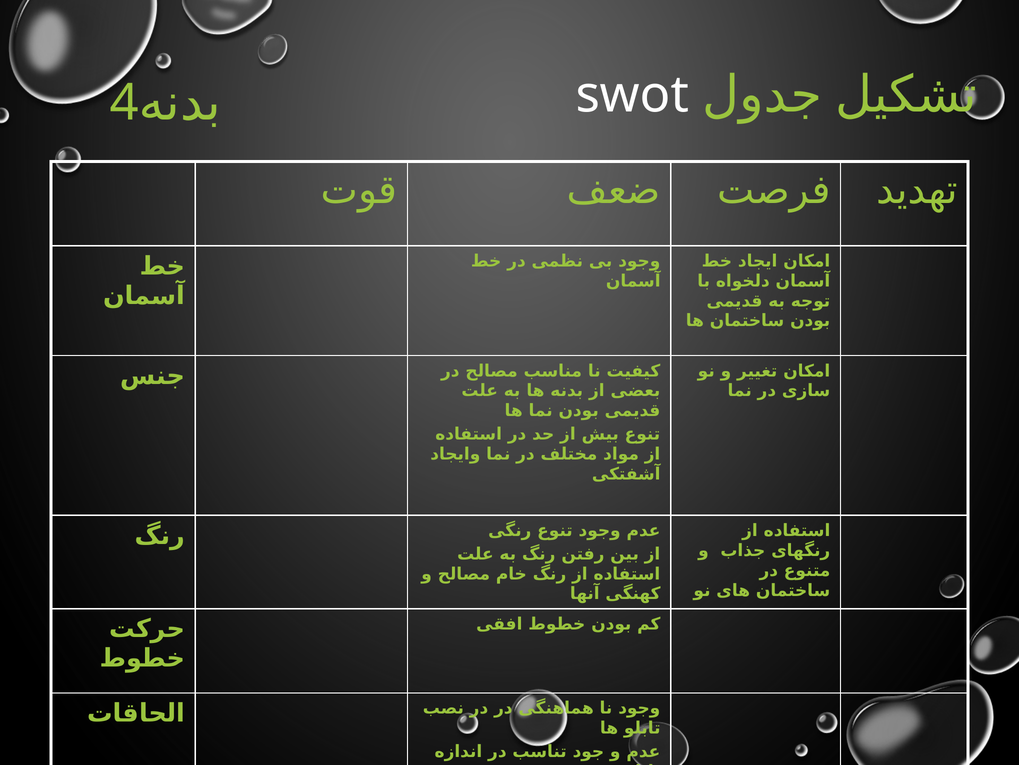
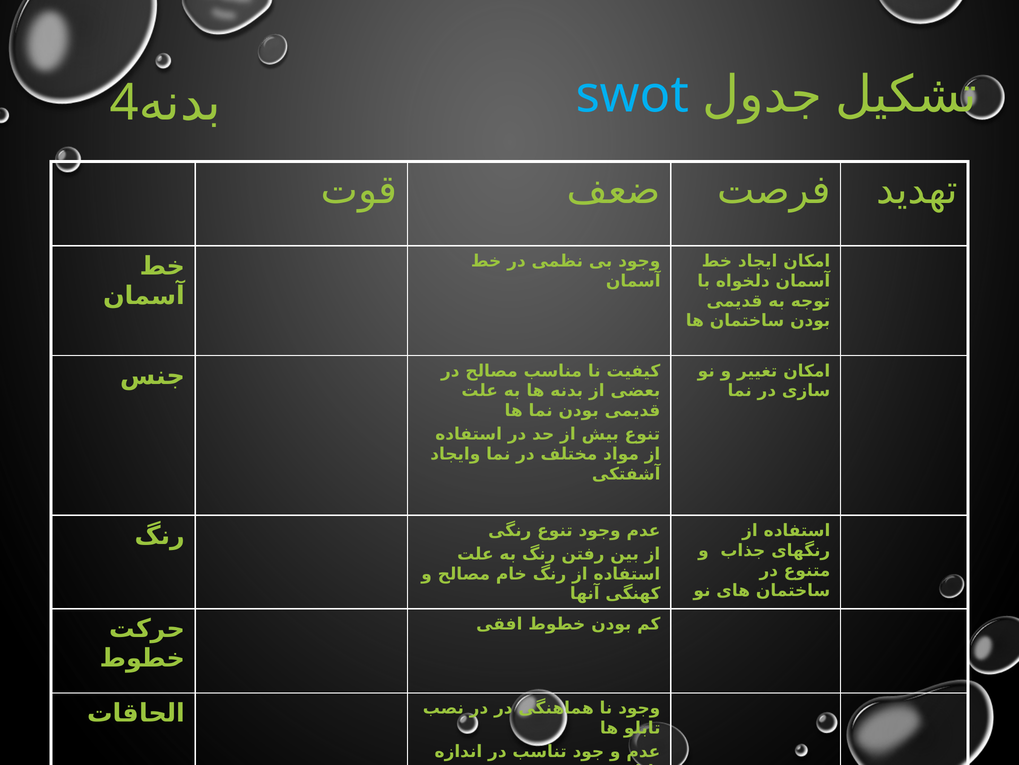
swot colour: white -> light blue (632, 95)
